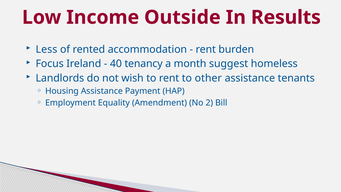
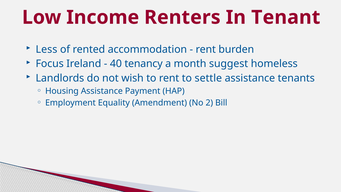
Outside: Outside -> Renters (182, 17)
Results: Results -> Tenant (286, 17)
other: other -> settle (208, 78)
